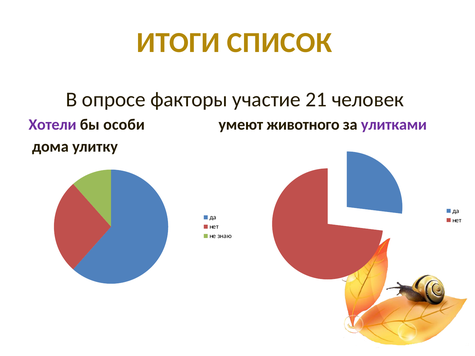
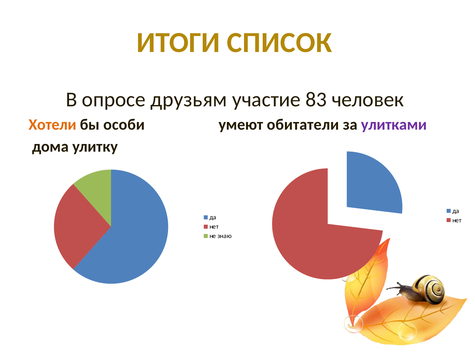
факторы: факторы -> друзьям (189, 100)
21: 21 -> 83 (316, 100)
Хотели colour: purple -> orange (52, 125)
животного: животного -> обитатели (303, 125)
